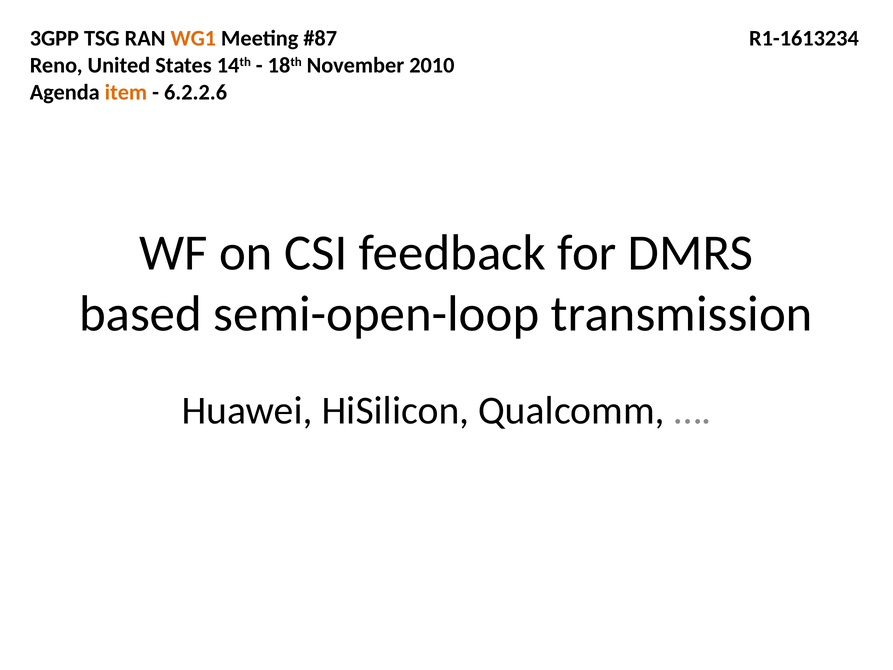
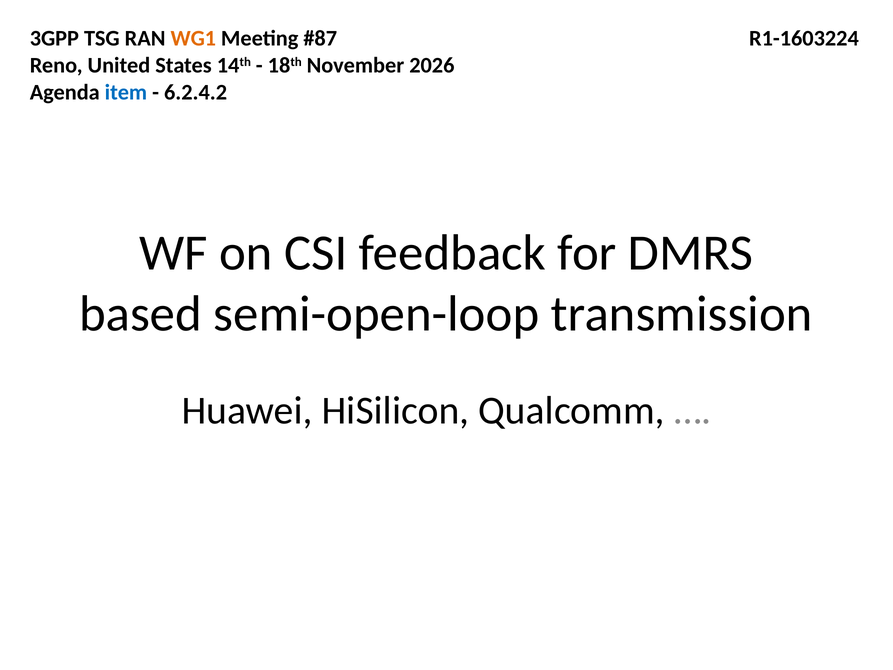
R1-1613234: R1-1613234 -> R1-1603224 (804, 39)
2010: 2010 -> 2026 (432, 65)
item colour: orange -> blue (126, 92)
6.2.2.6: 6.2.2.6 -> 6.2.4.2 (196, 92)
